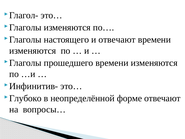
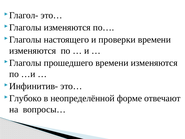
и отвечают: отвечают -> проверки (117, 40)
